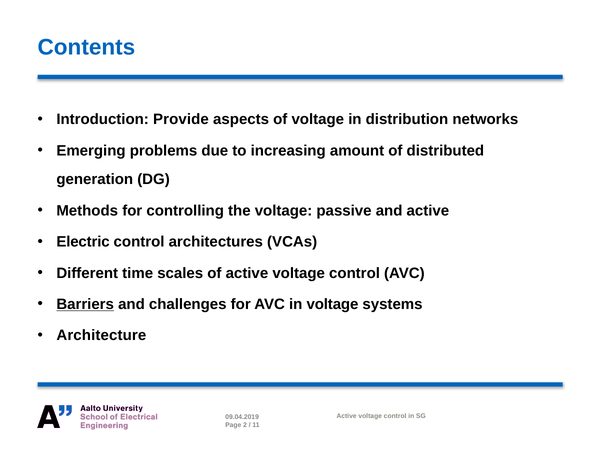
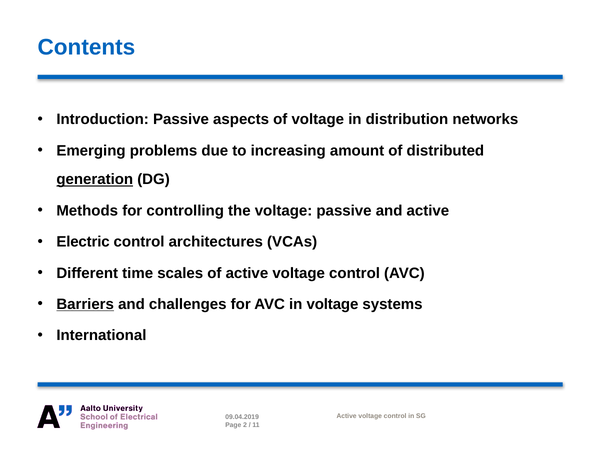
Introduction Provide: Provide -> Passive (181, 119)
generation underline: none -> present (95, 179)
Architecture: Architecture -> International (101, 335)
